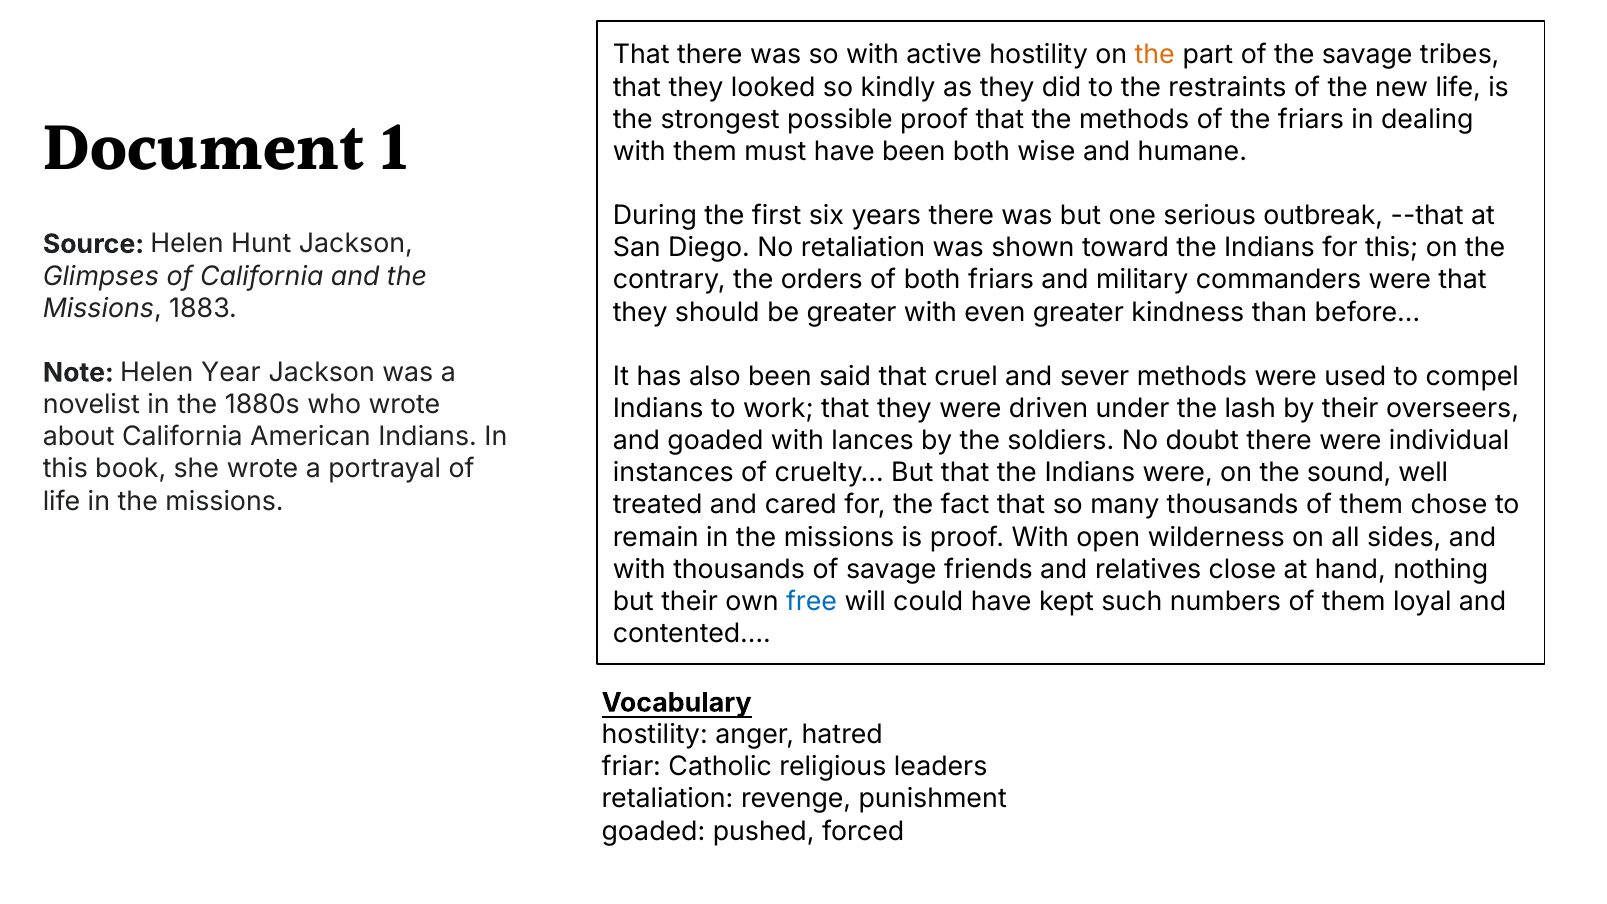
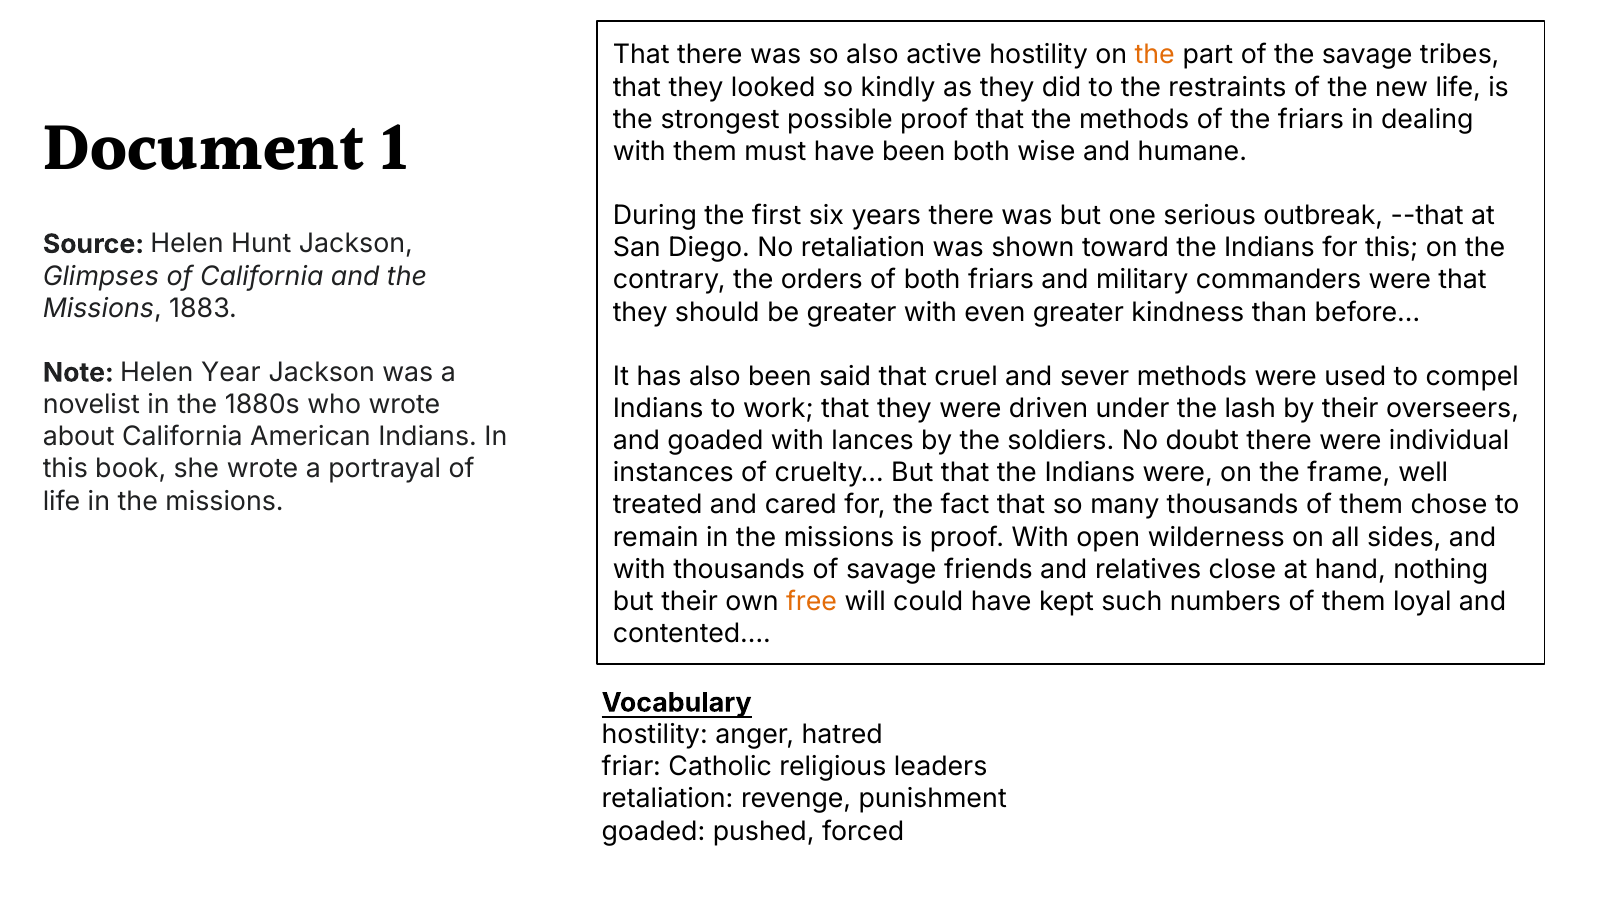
so with: with -> also (872, 55)
sound: sound -> frame (1349, 473)
free colour: blue -> orange (812, 601)
